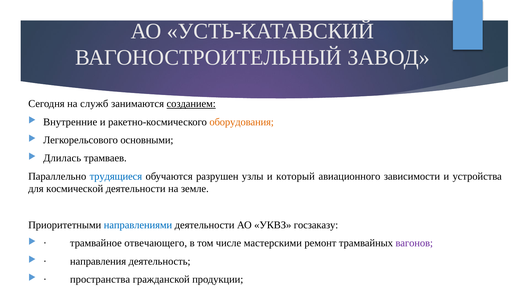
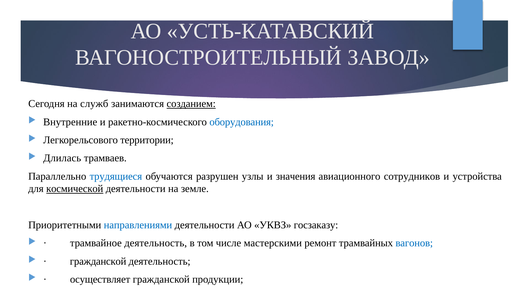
оборудования colour: orange -> blue (242, 122)
основными: основными -> территории (147, 140)
который: который -> значения (296, 176)
зависимости: зависимости -> сотрудников (412, 176)
космической underline: none -> present (75, 189)
трамвайное отвечающего: отвечающего -> деятельность (156, 243)
вагонов colour: purple -> blue (414, 243)
направления: направления -> гражданской (98, 261)
пространства: пространства -> осуществляет (100, 279)
